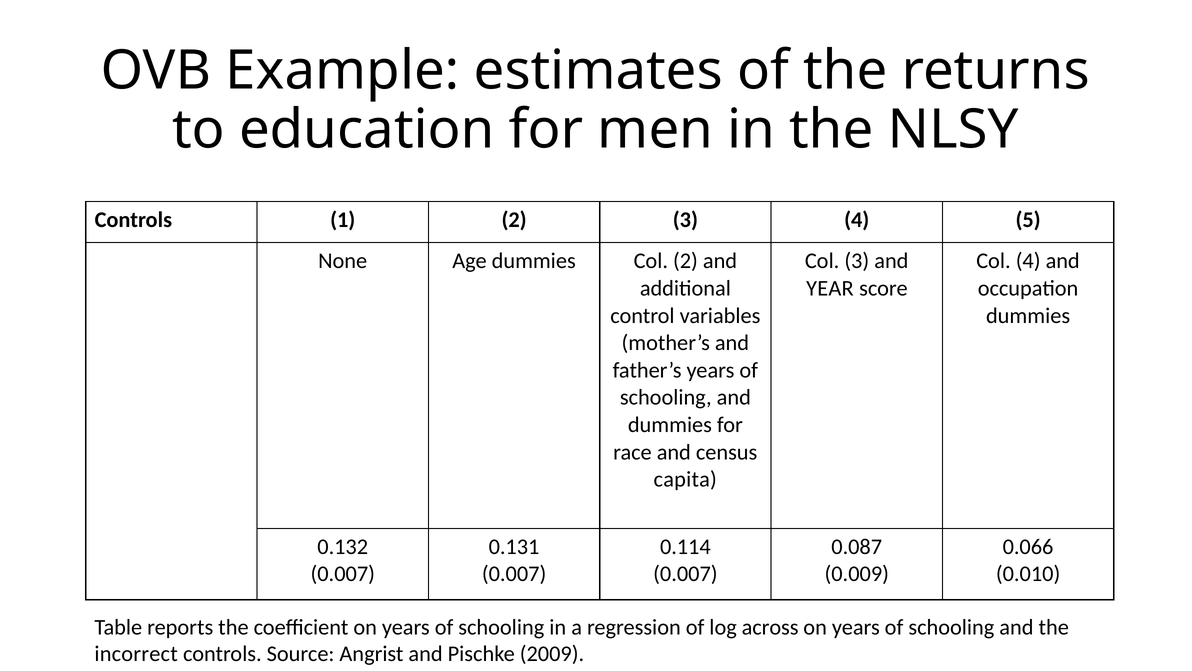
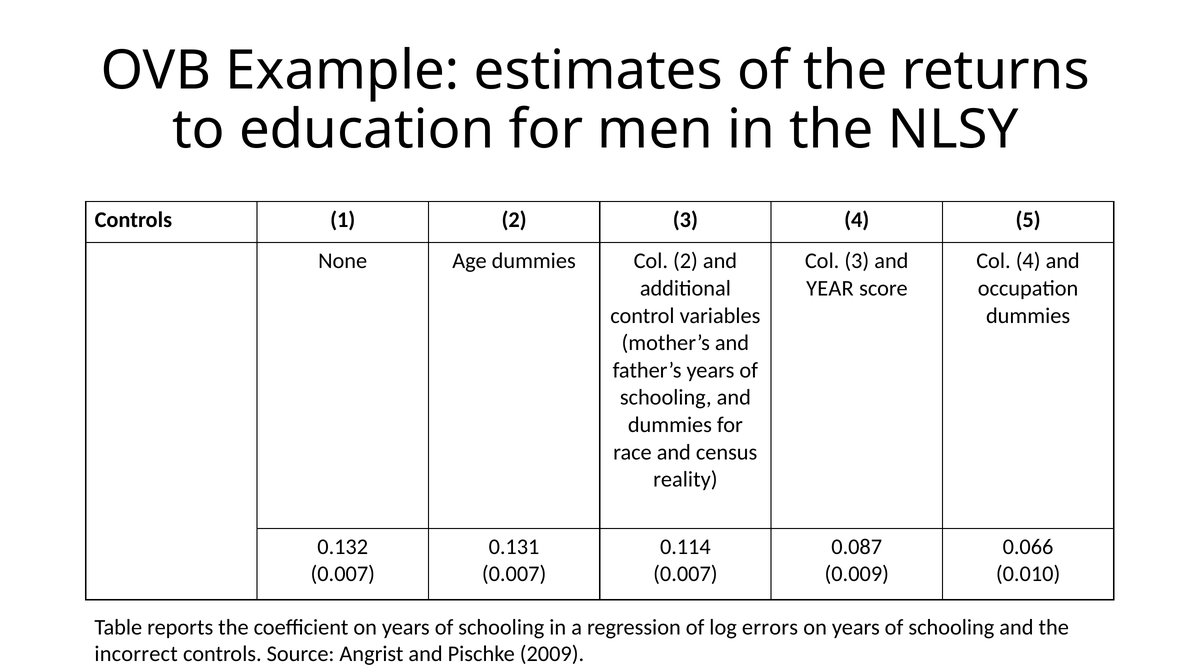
capita: capita -> reality (685, 479)
across: across -> errors (770, 627)
